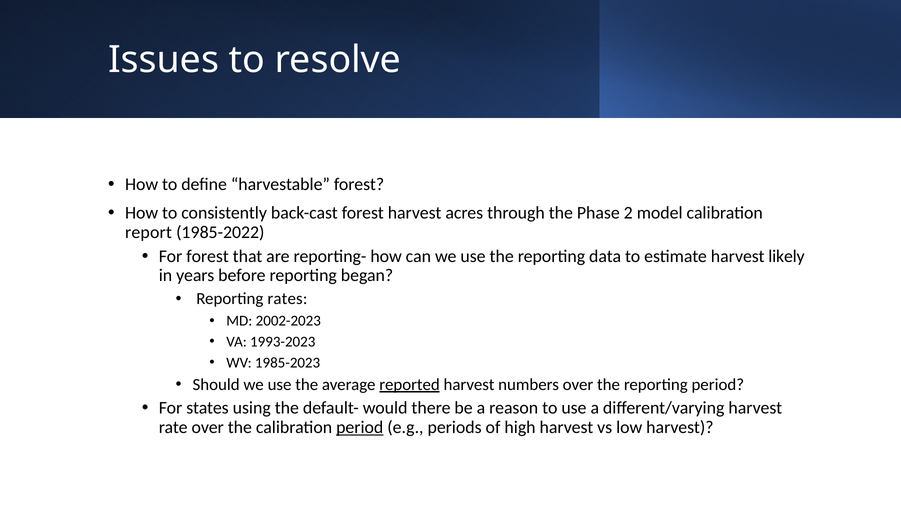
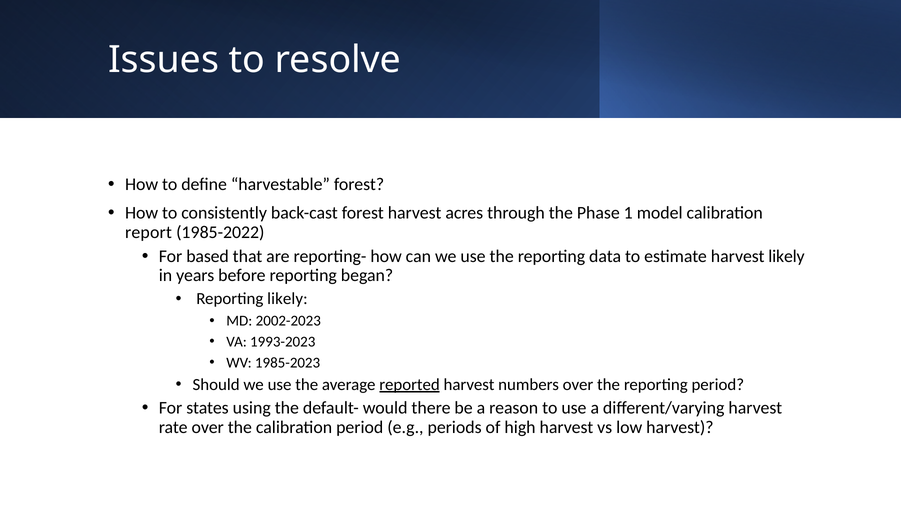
2: 2 -> 1 (628, 213)
For forest: forest -> based (208, 256)
Reporting rates: rates -> likely (287, 299)
period underline: present -> none (360, 427)
